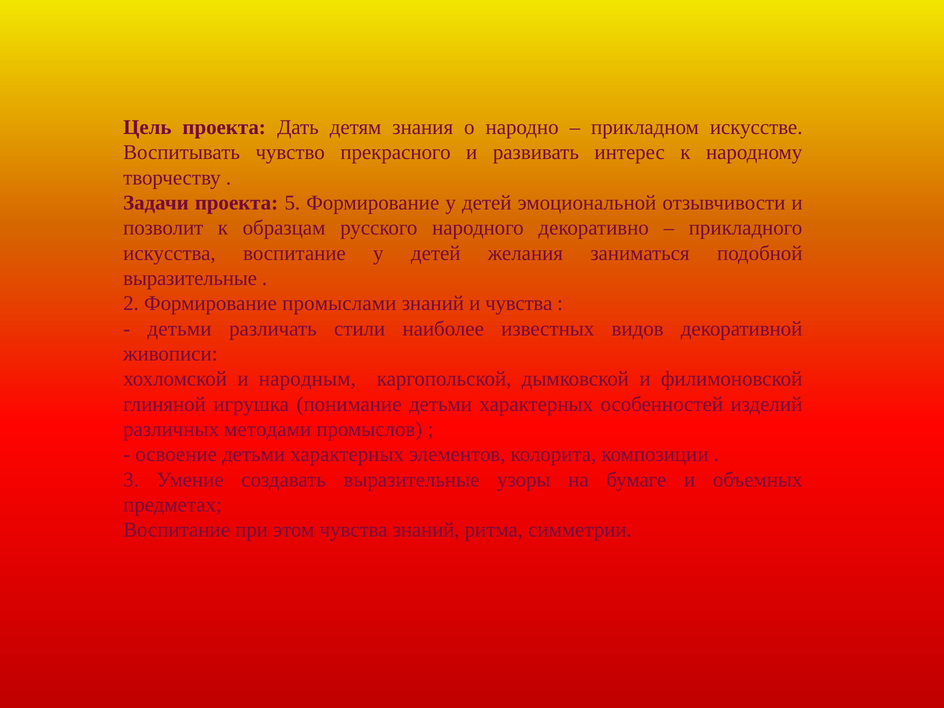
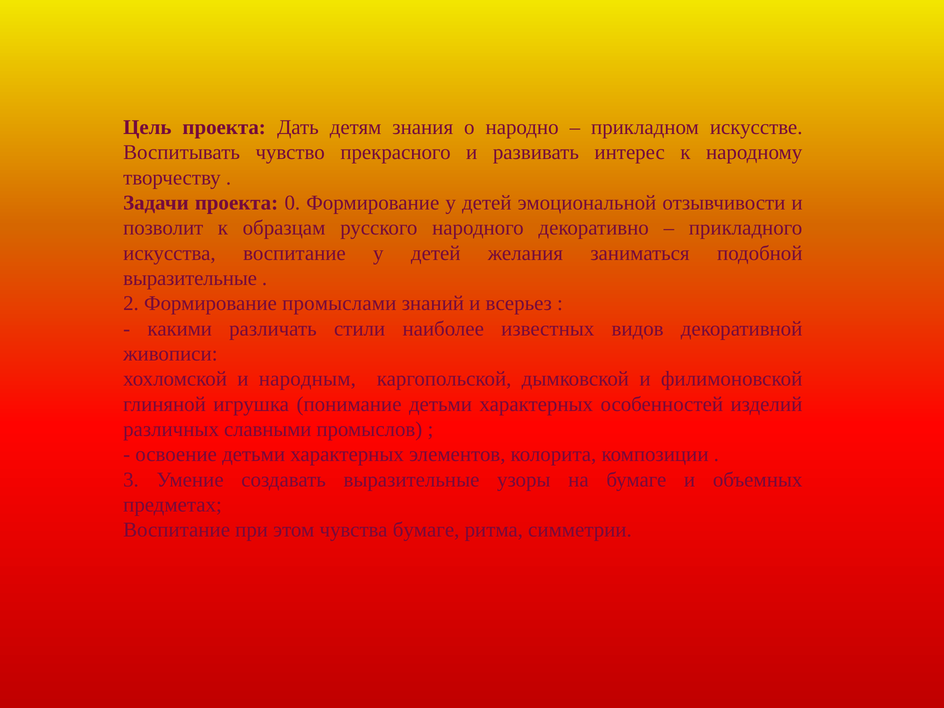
5: 5 -> 0 (292, 203)
и чувства: чувства -> всерьез (519, 303)
детьми: детьми -> какими (180, 329)
методами: методами -> славными (268, 429)
чувства знаний: знаний -> бумаге (426, 530)
